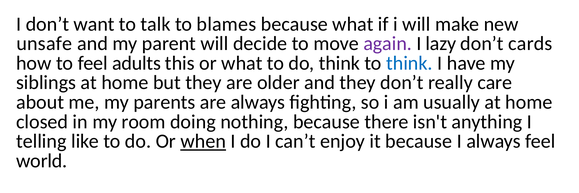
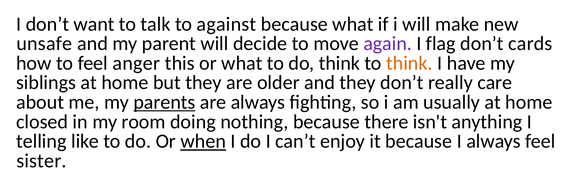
blames: blames -> against (226, 24)
lazy: lazy -> flag (441, 44)
adults: adults -> anger (136, 63)
think colour: blue -> orange (409, 63)
parents underline: none -> present (164, 102)
world: world -> sister (42, 161)
